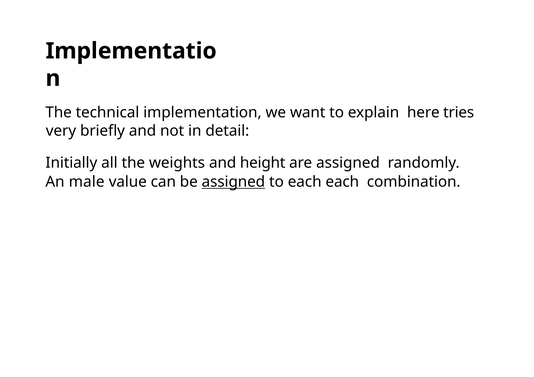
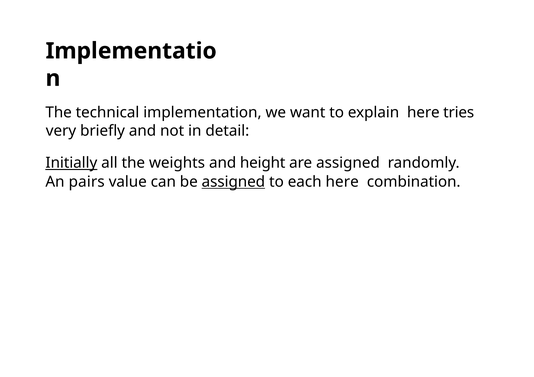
Initially underline: none -> present (71, 163)
male: male -> pairs (87, 182)
each each: each -> here (342, 182)
